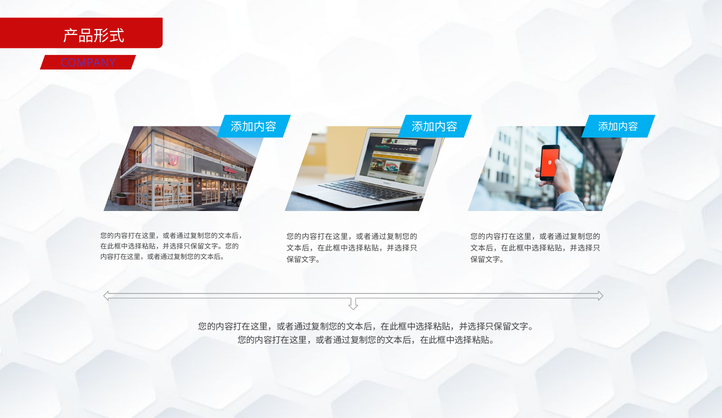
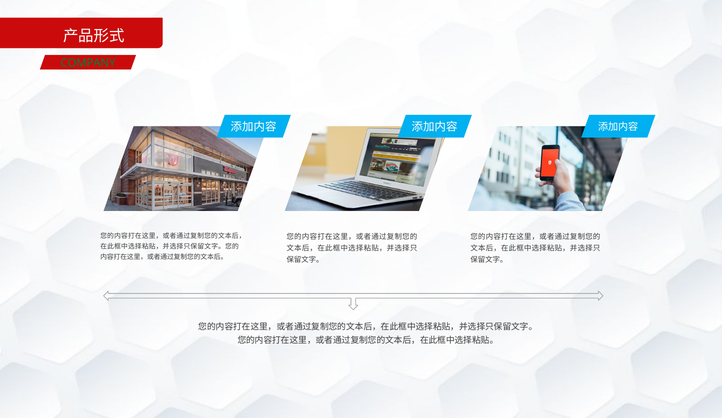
COMPANY colour: purple -> green (88, 63)
